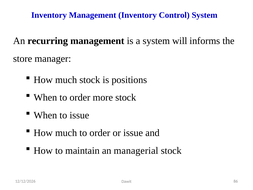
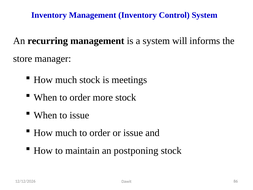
positions: positions -> meetings (129, 80)
managerial: managerial -> postponing (136, 150)
